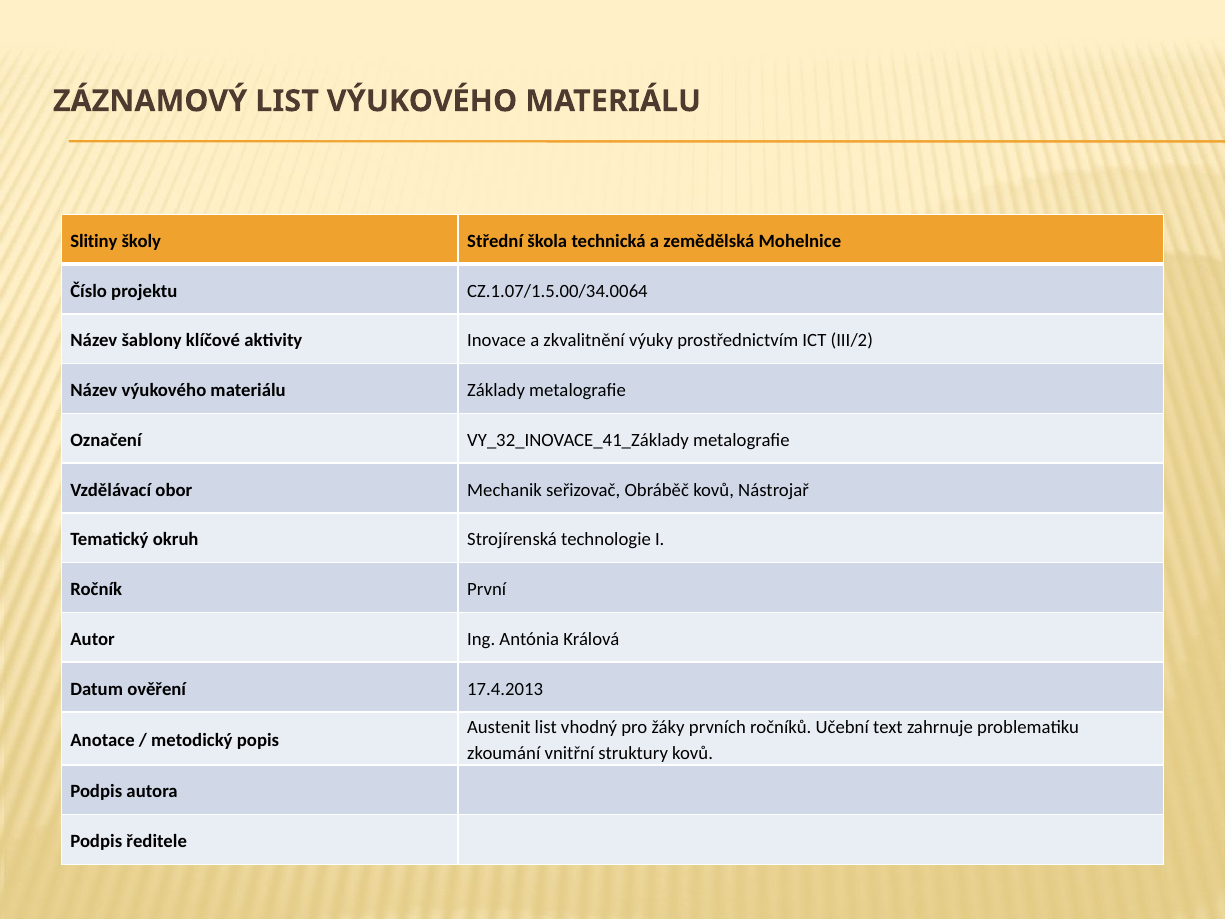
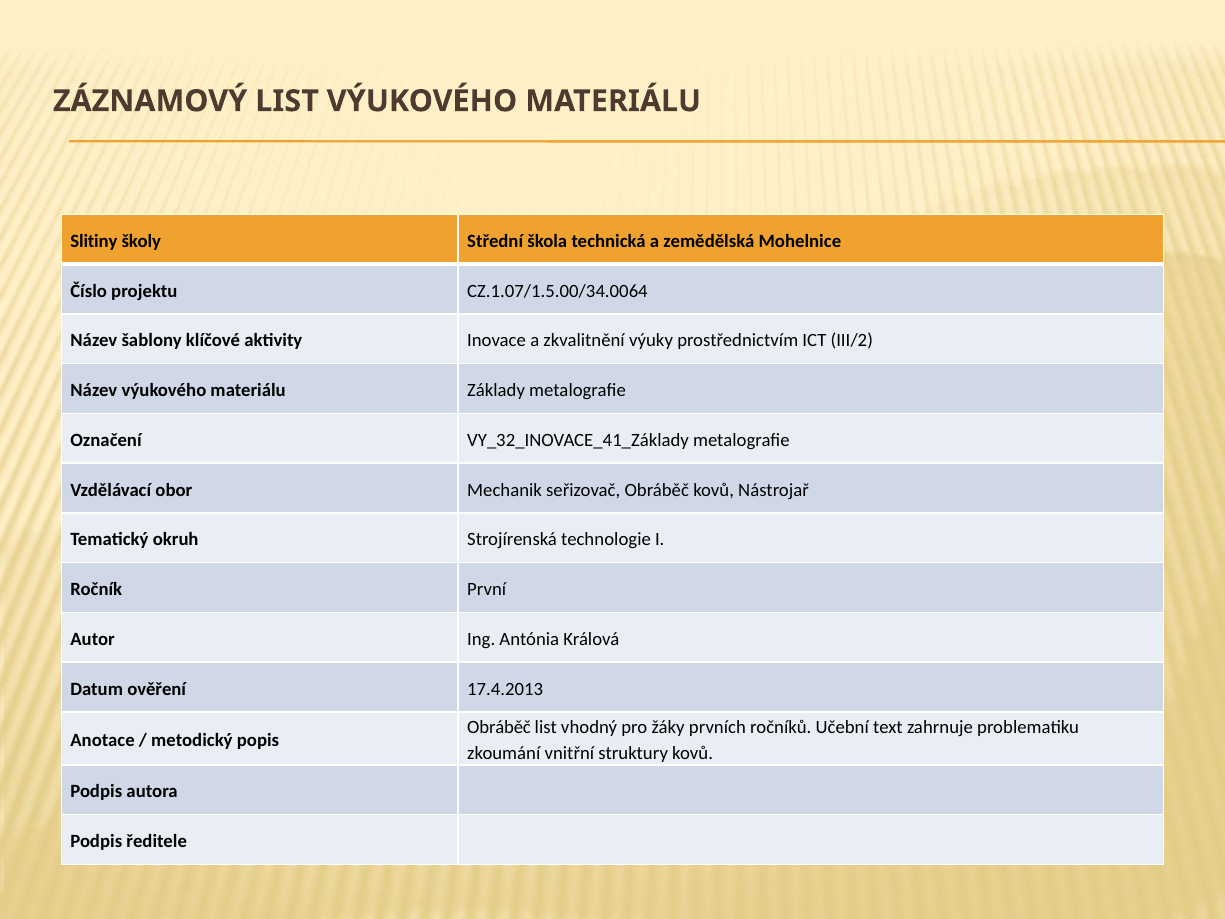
Austenit: Austenit -> Obráběč (499, 727)
